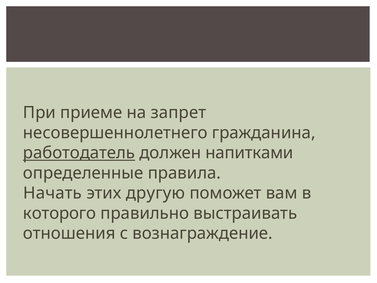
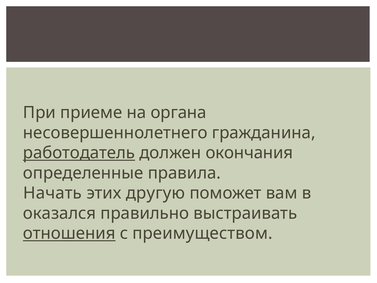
запрет: запрет -> органа (179, 113)
напитками: напитками -> окончания (249, 153)
которого: которого -> оказался (60, 213)
отношения underline: none -> present (69, 233)
вознаграждение: вознаграждение -> преимуществом (202, 233)
